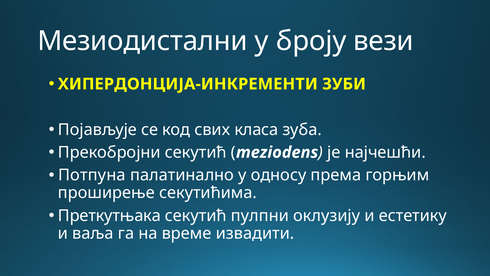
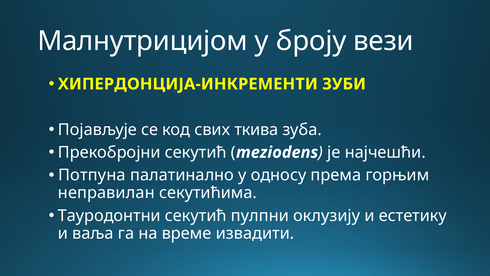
Мезиодистални: Мезиодистални -> Малнутрицијом (142, 41)
класа: класа -> ткива (256, 129)
проширење: проширење -> неправилан (106, 193)
Преткутњака: Преткутњака -> Тауродонтни (109, 215)
